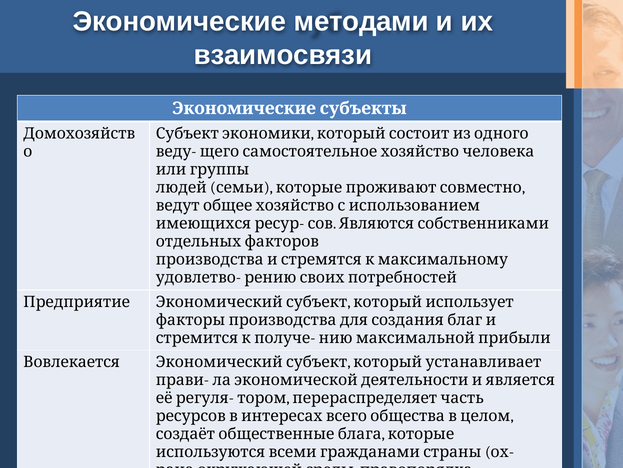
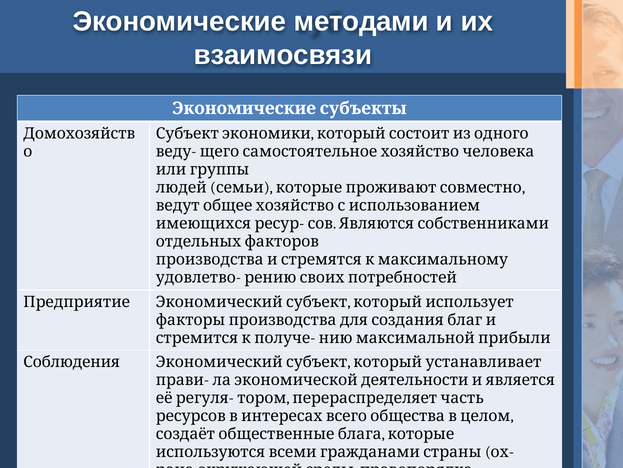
Вовлекается: Вовлекается -> Соблюдения (72, 362)
